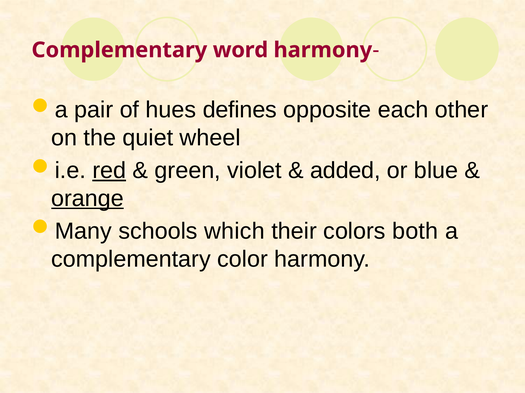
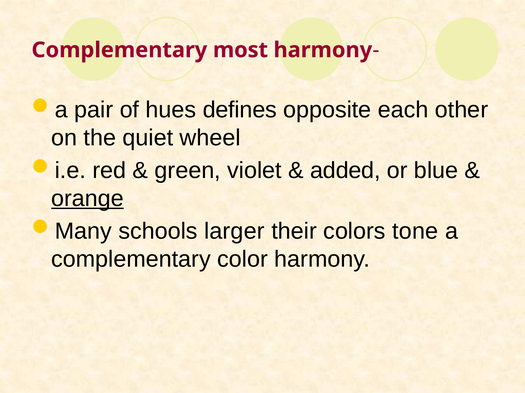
word: word -> most (240, 50)
red underline: present -> none (109, 171)
which: which -> larger (234, 232)
both: both -> tone (415, 232)
